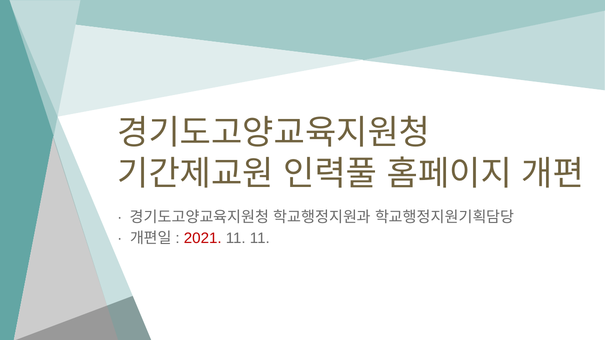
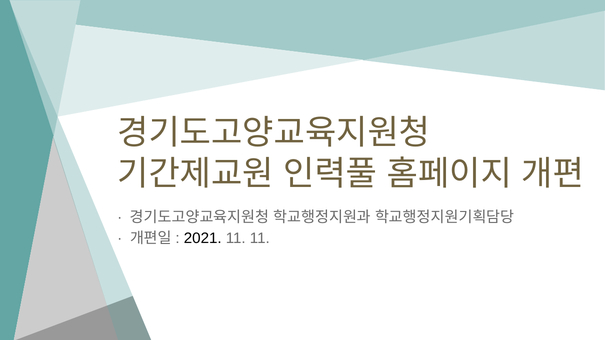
2021 colour: red -> black (203, 239)
